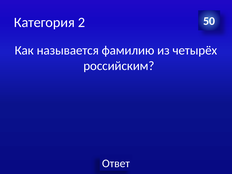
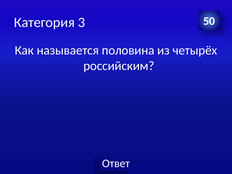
2: 2 -> 3 (82, 22)
фамилию: фамилию -> половина (128, 50)
